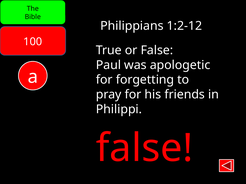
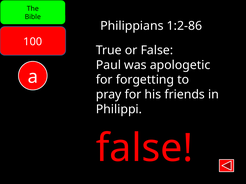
1:2-12: 1:2-12 -> 1:2-86 (184, 26)
